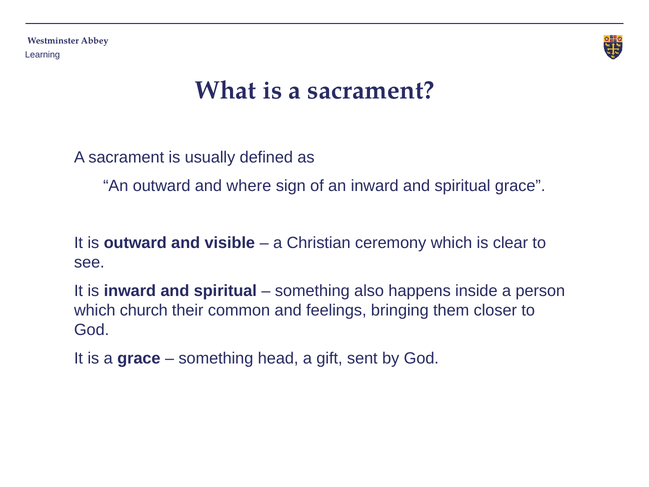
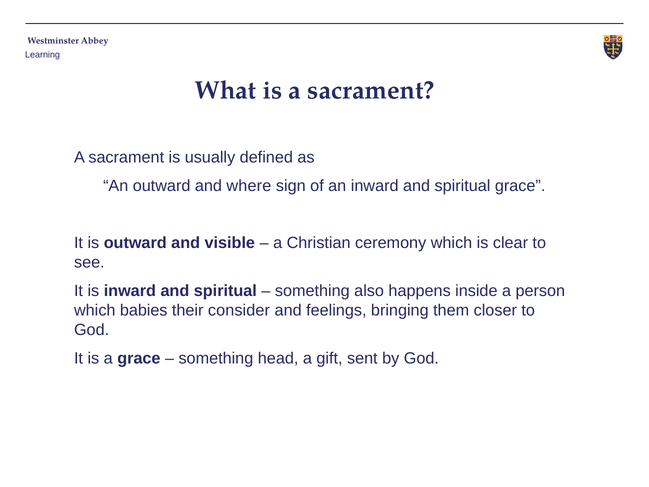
church: church -> babies (144, 310)
common: common -> consider (239, 310)
